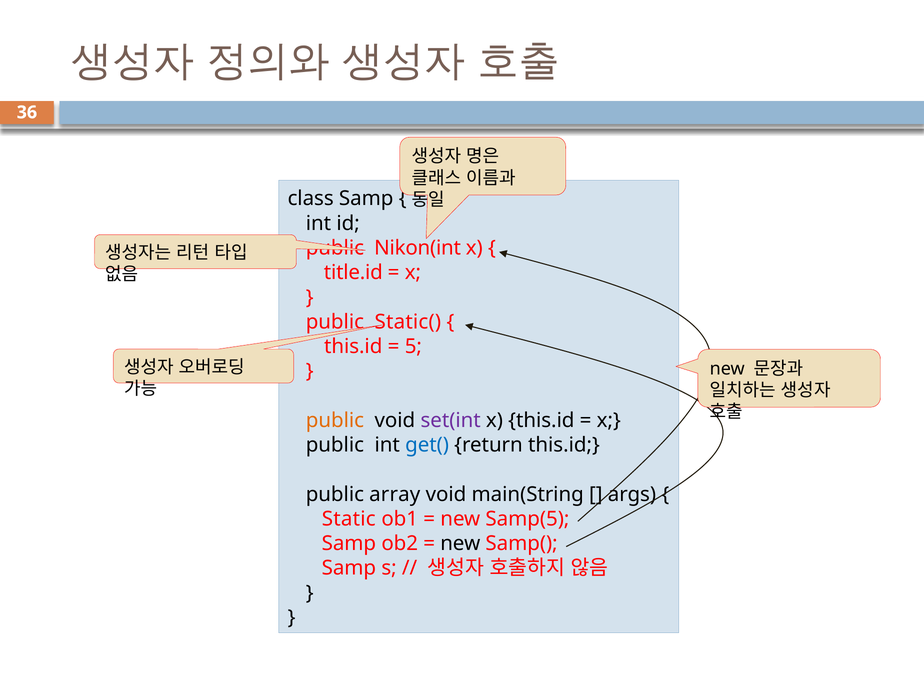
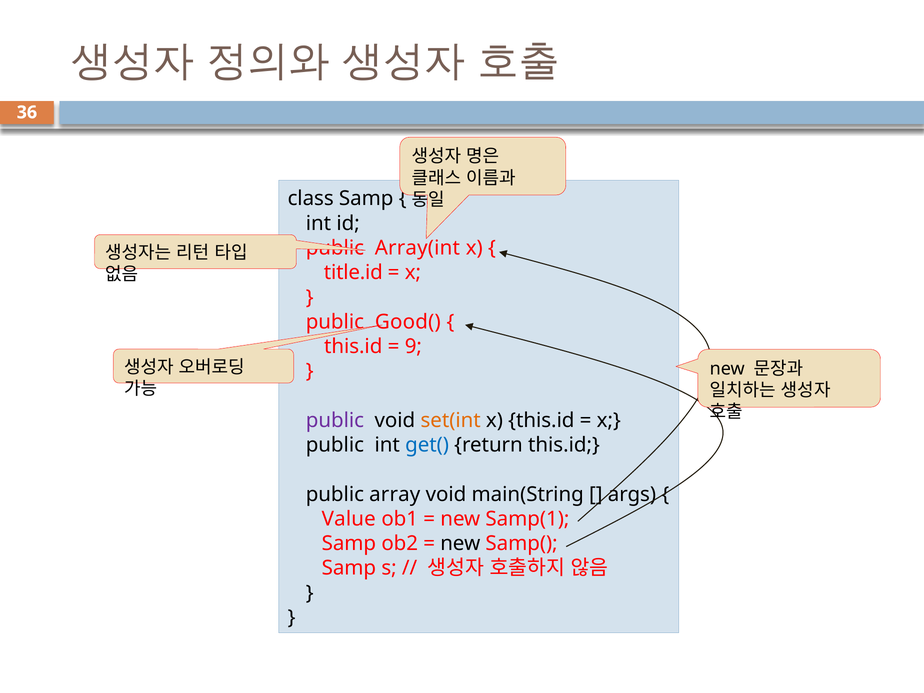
Nikon(int: Nikon(int -> Array(int (417, 248)
Static(: Static( -> Good( (408, 322)
5: 5 -> 9 (413, 346)
public colour: orange -> purple (335, 420)
set(int colour: purple -> orange (451, 420)
Static: Static -> Value (349, 519)
Samp(5: Samp(5 -> Samp(1 (527, 519)
